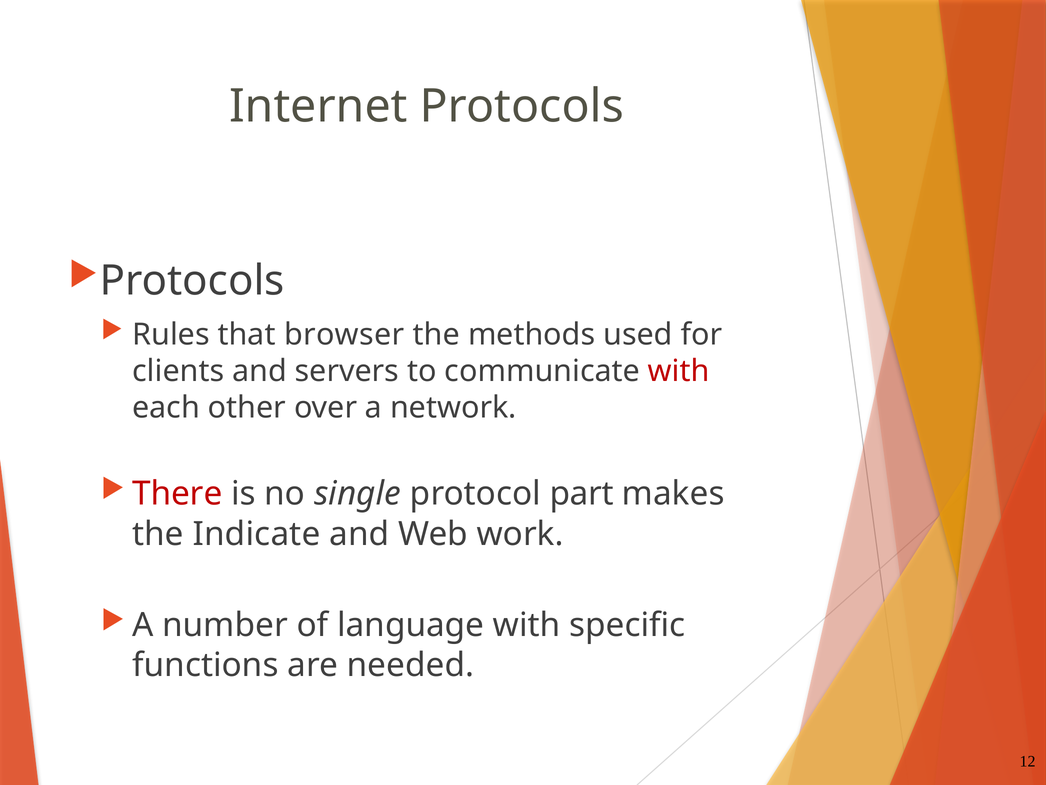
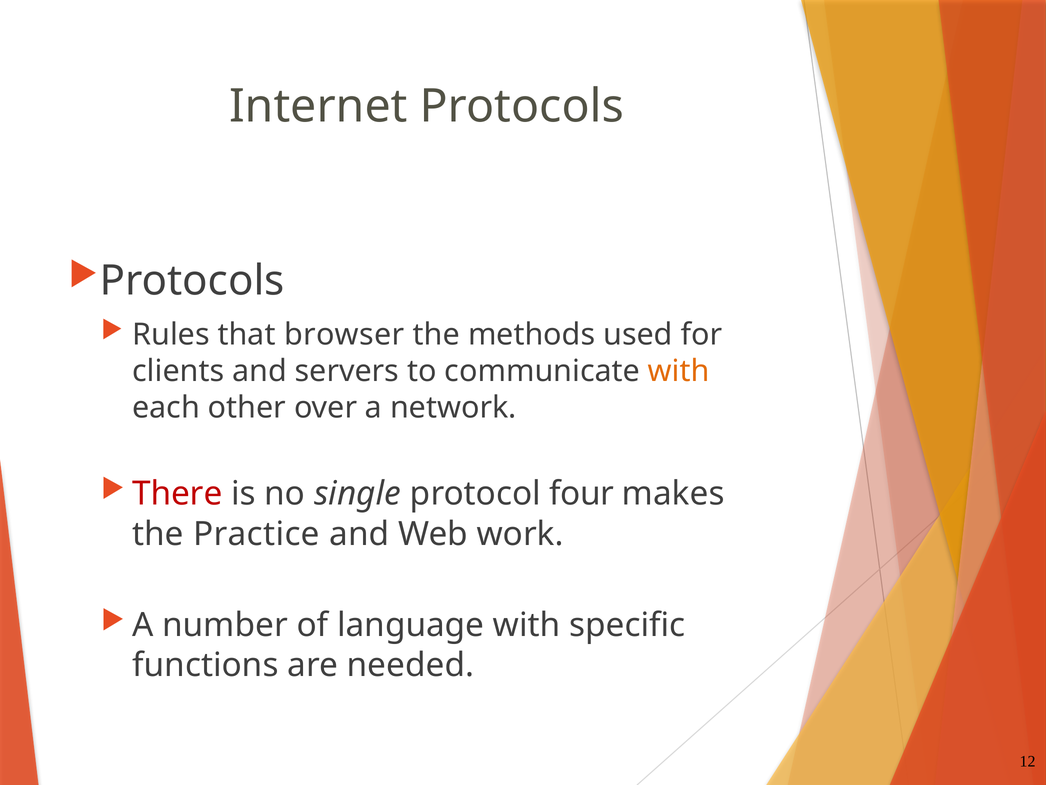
with colour: red -> orange (679, 371)
part: part -> four (582, 494)
Indicate: Indicate -> Practice (256, 534)
